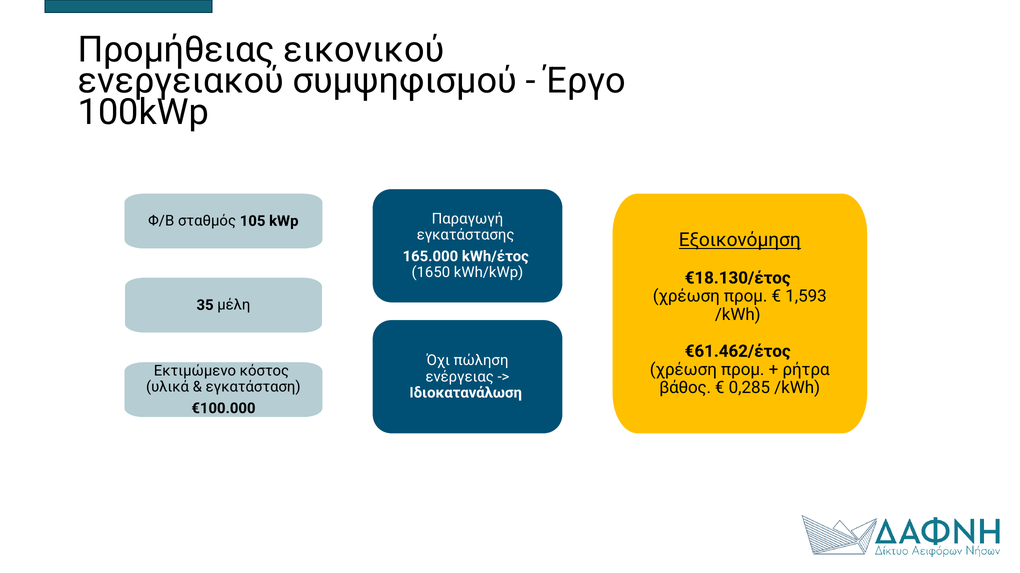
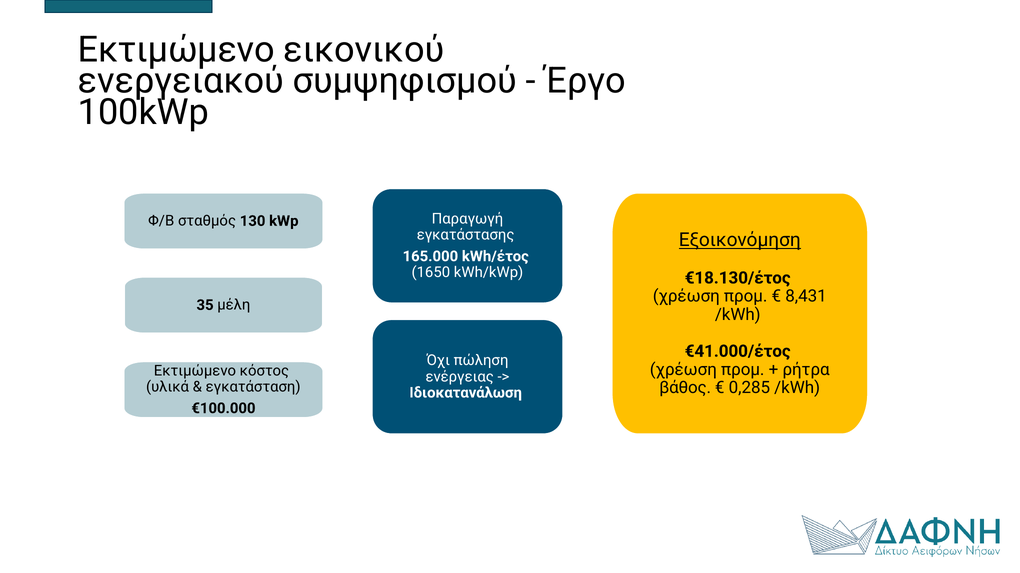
Προμήθειας: Προμήθειας -> Εκτιμώμενο (176, 50)
105: 105 -> 130 (253, 221)
1,593: 1,593 -> 8,431 (806, 297)
€61.462/έτος: €61.462/έτος -> €41.000/έτος (738, 352)
